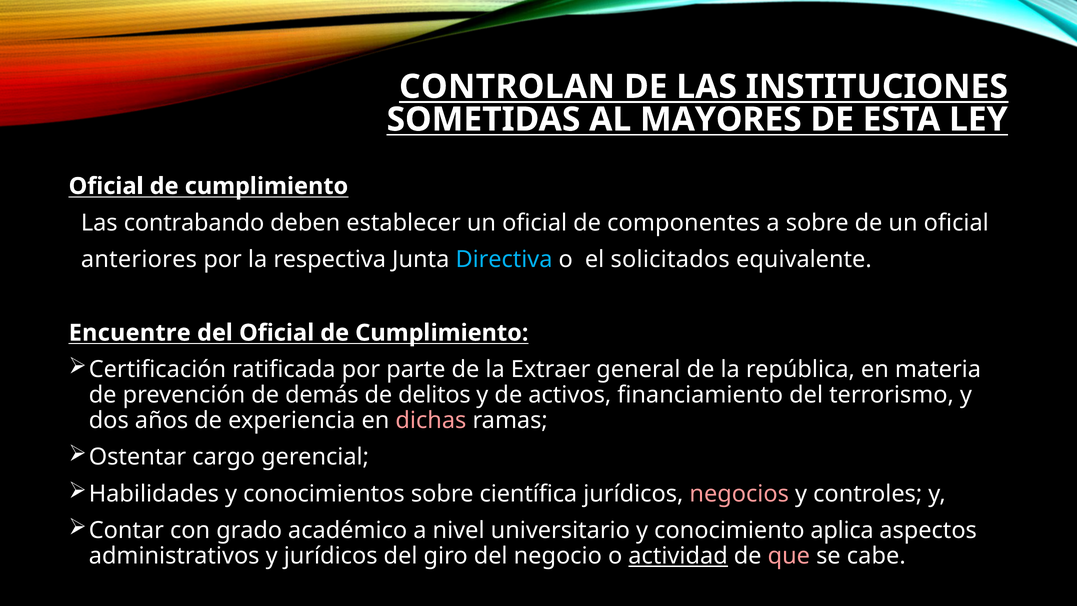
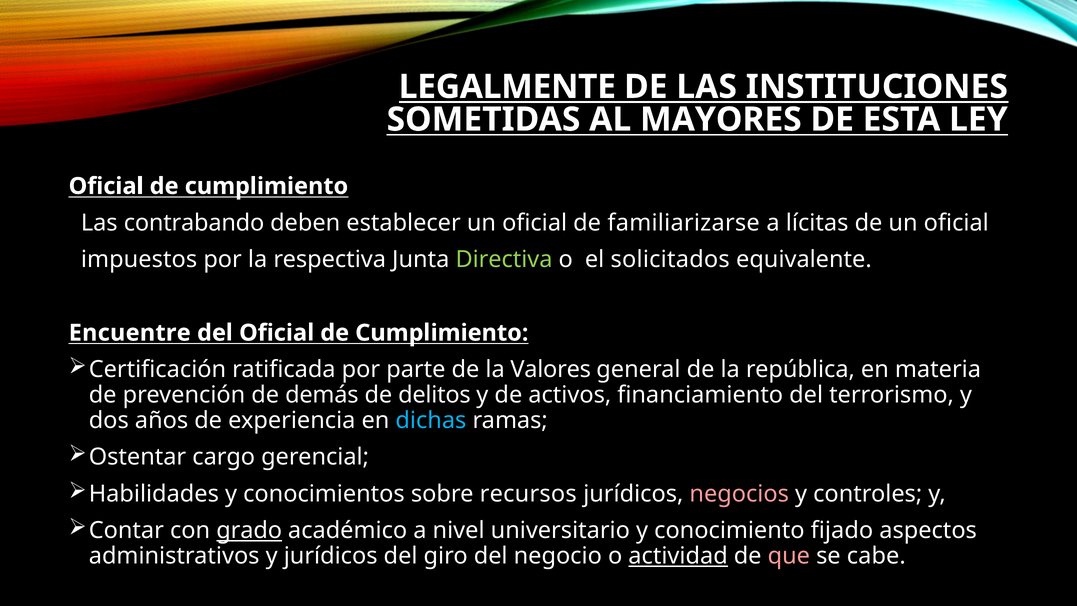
CONTROLAN: CONTROLAN -> LEGALMENTE (507, 87)
componentes: componentes -> familiarizarse (684, 223)
a sobre: sobre -> lícitas (817, 223)
anteriores: anteriores -> impuestos (139, 259)
Directiva colour: light blue -> light green (504, 259)
Extraer: Extraer -> Valores (551, 369)
dichas colour: pink -> light blue (431, 420)
científica: científica -> recursos (528, 494)
grado underline: none -> present (249, 530)
aplica: aplica -> fijado (842, 530)
